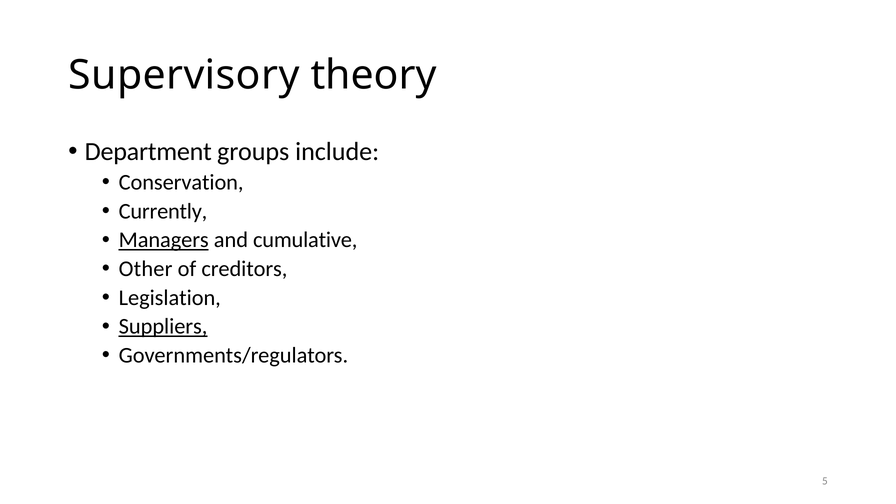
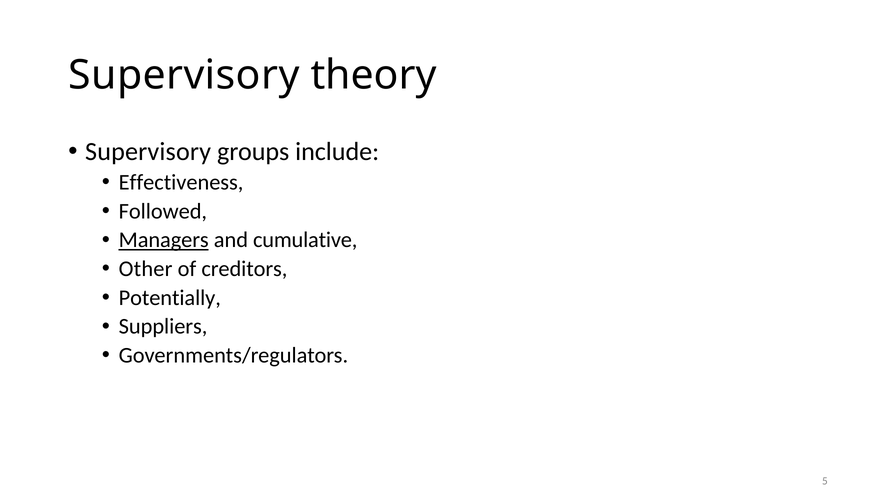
Department: Department -> Supervisory (148, 151)
Conservation: Conservation -> Effectiveness (181, 182)
Currently: Currently -> Followed (163, 211)
Legislation: Legislation -> Potentially (170, 298)
Suppliers underline: present -> none (163, 327)
